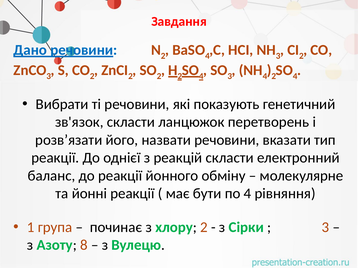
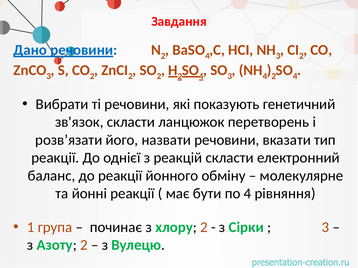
Азоту 8: 8 -> 2 (84, 245)
